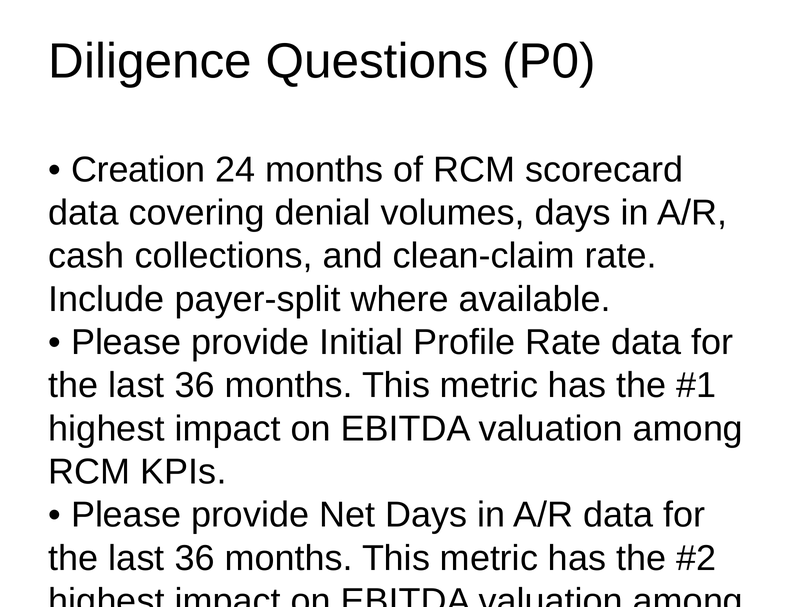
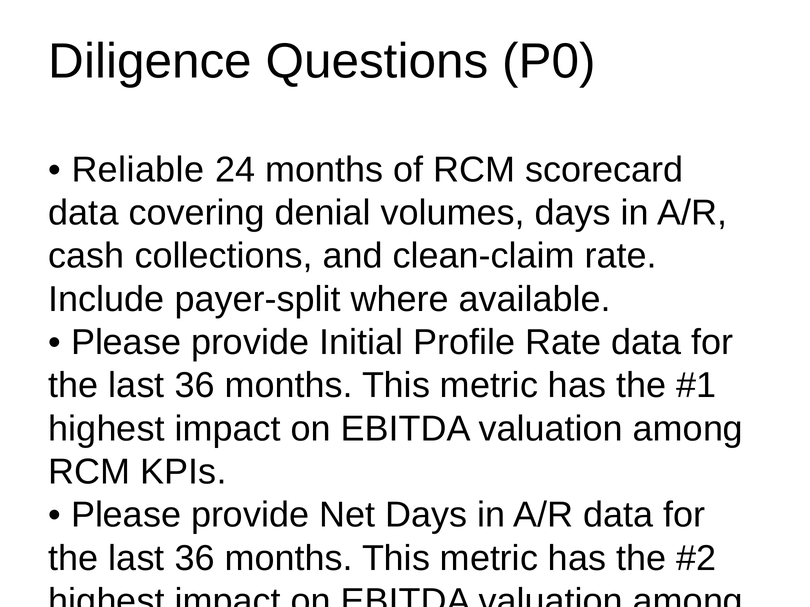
Creation: Creation -> Reliable (138, 170)
